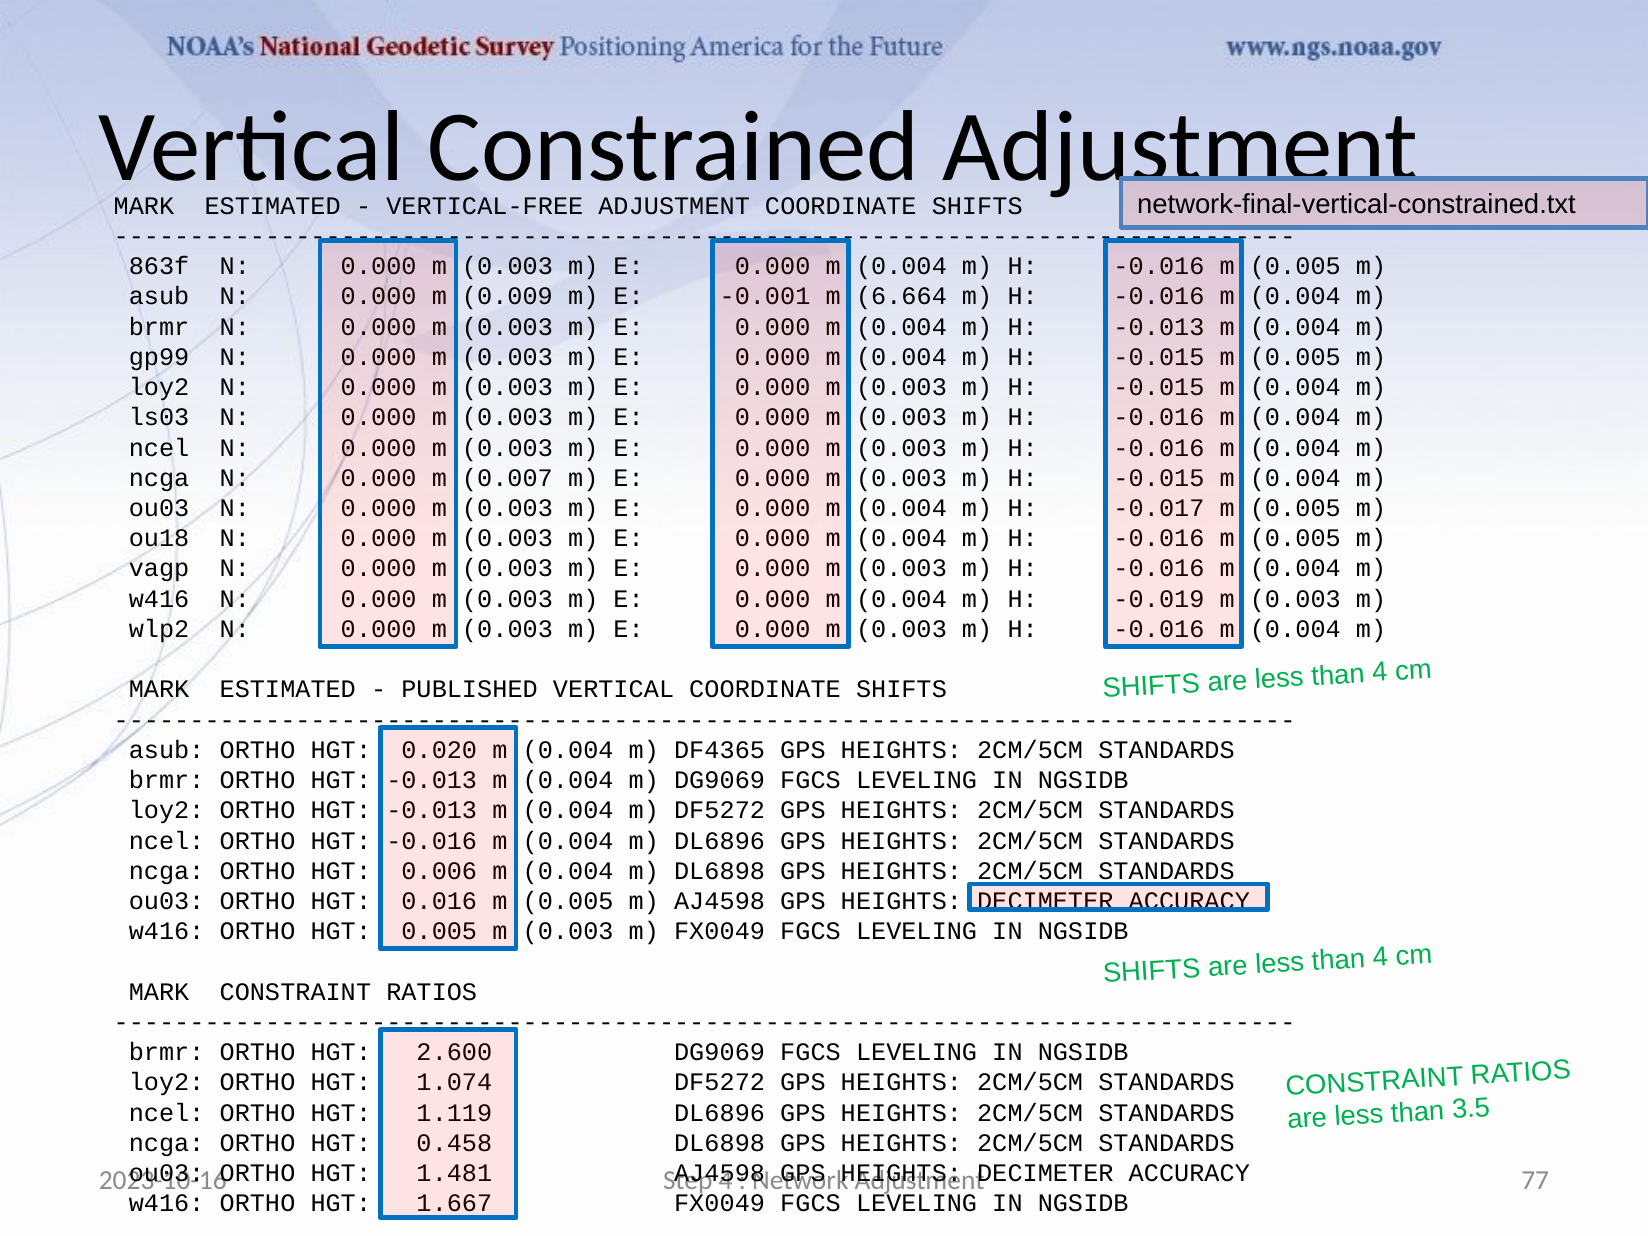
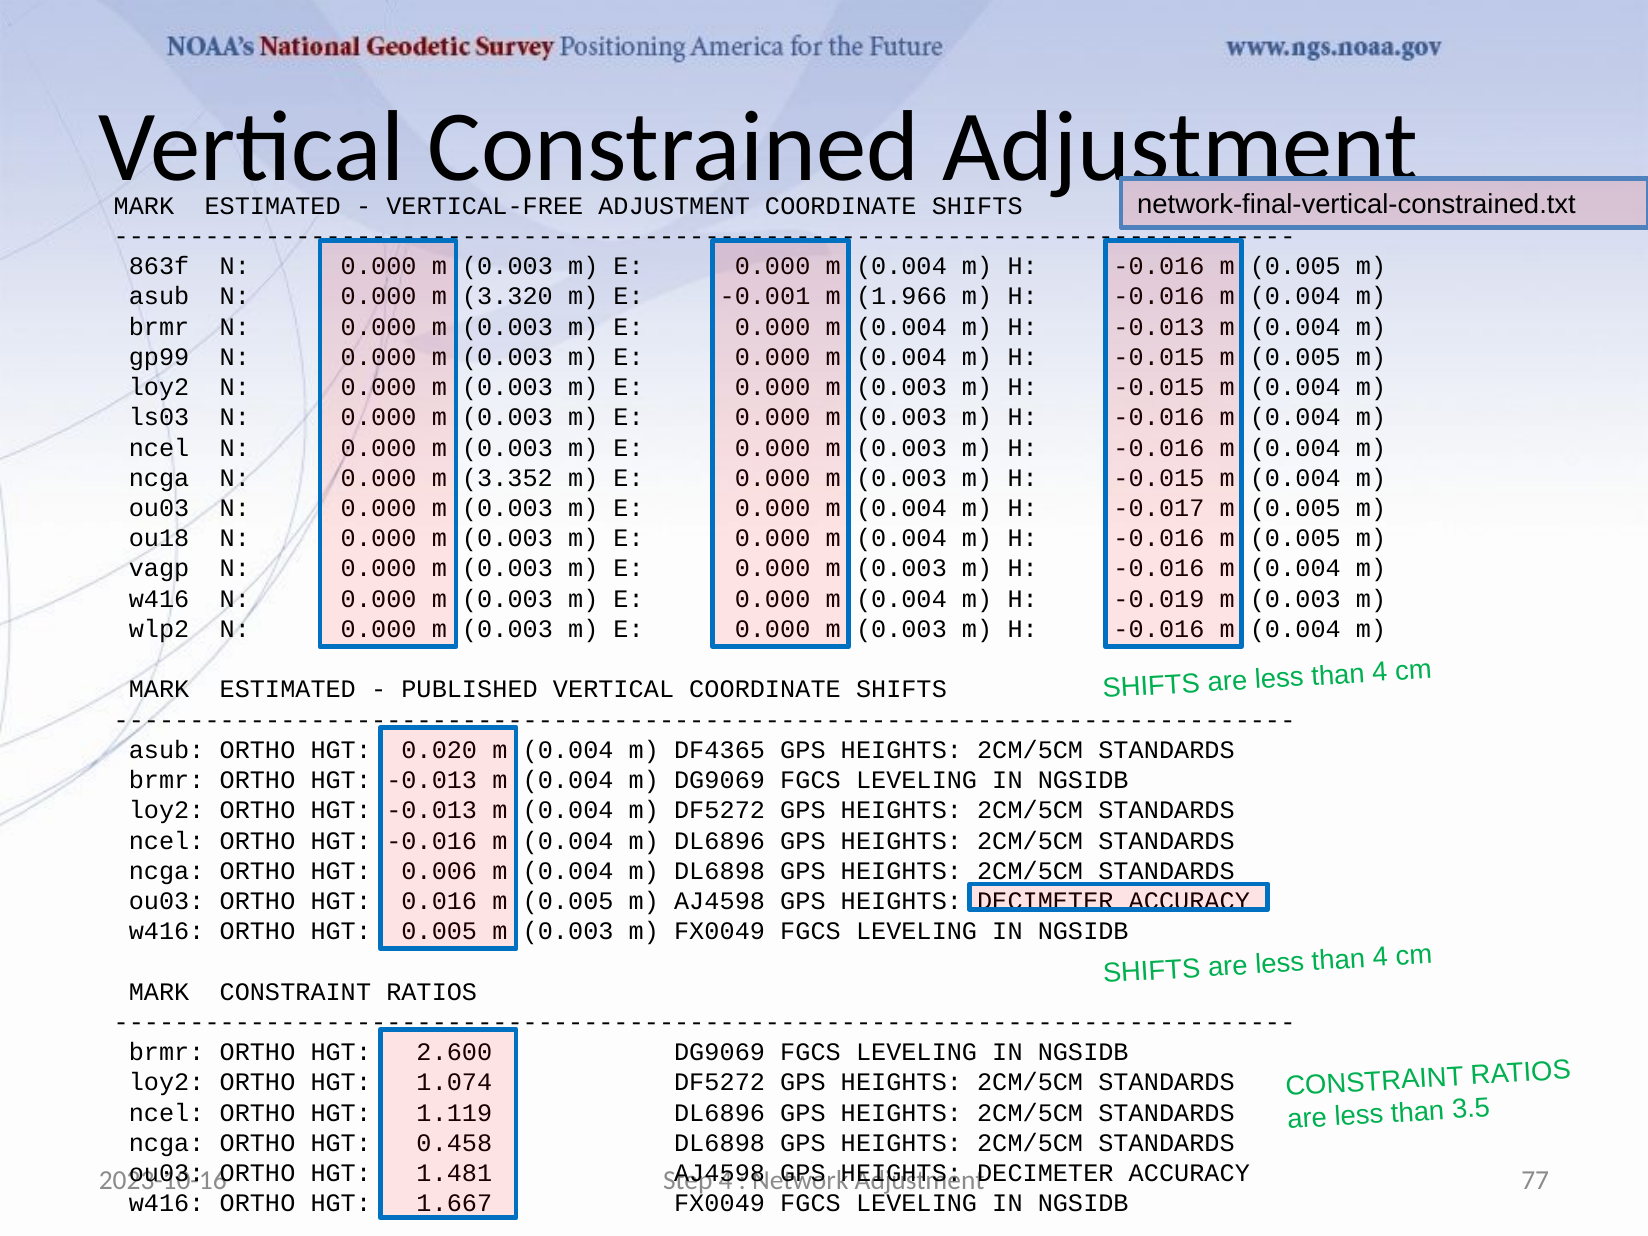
0.009: 0.009 -> 3.320 (507, 297)
6.664: 6.664 -> 1.966 (901, 297)
0.007: 0.007 -> 3.352 (507, 478)
